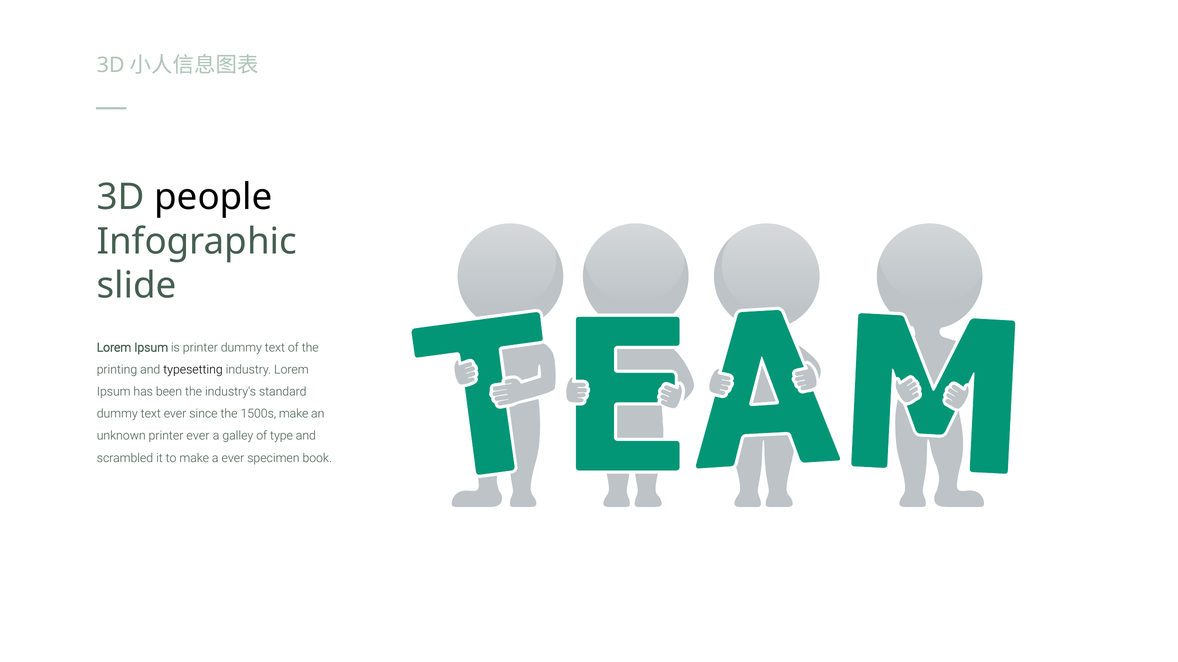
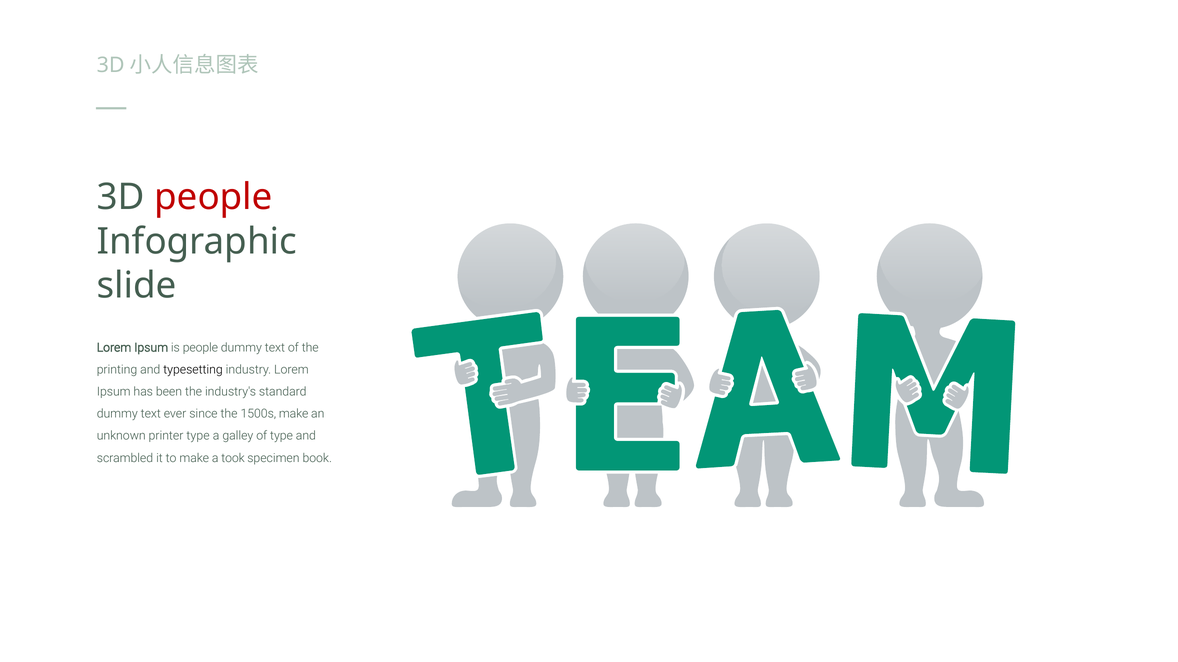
people colour: black -> red (213, 197)
is printer: printer -> people (200, 348)
printer ever: ever -> type (198, 436)
a ever: ever -> took (233, 458)
